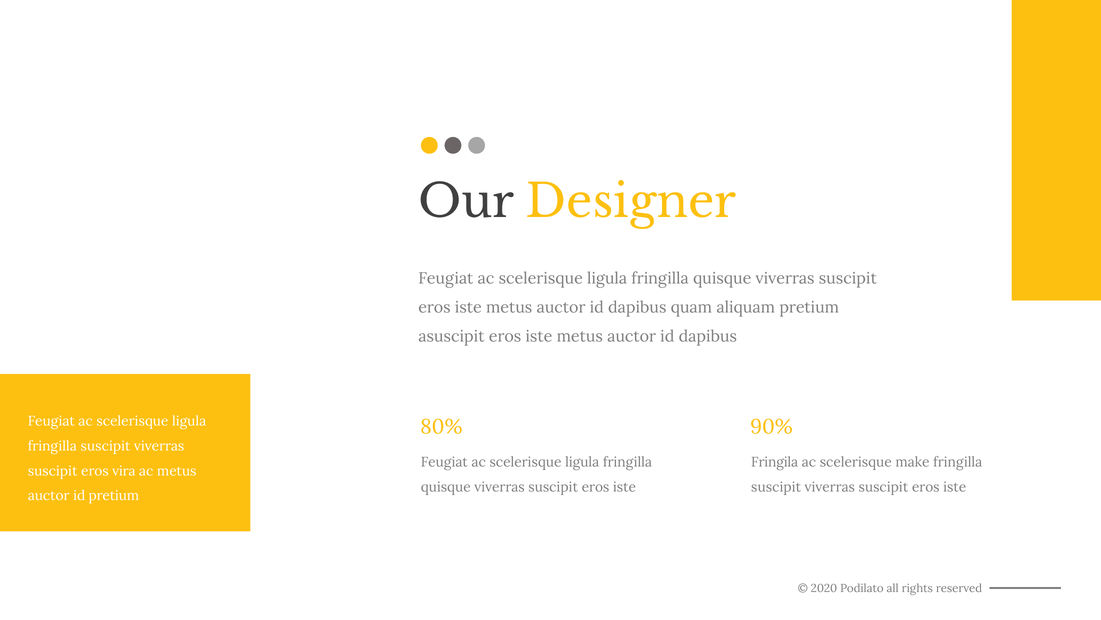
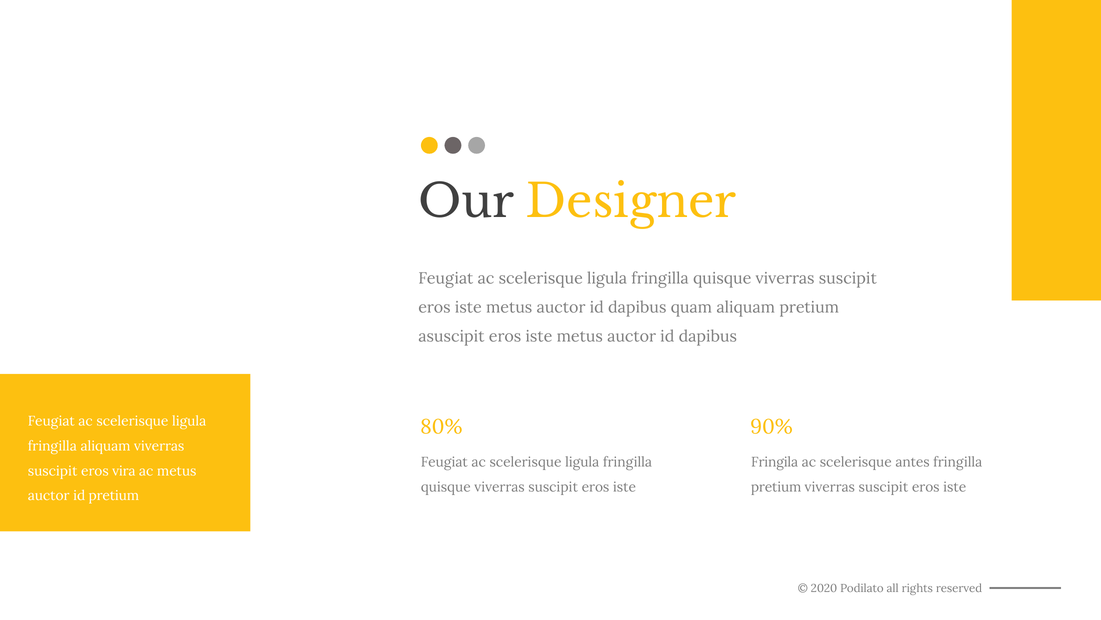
suscipit: suscipit -> aliquam (106, 446)
make: make -> antes (913, 462)
suscipit: suscipit -> pretium (776, 487)
